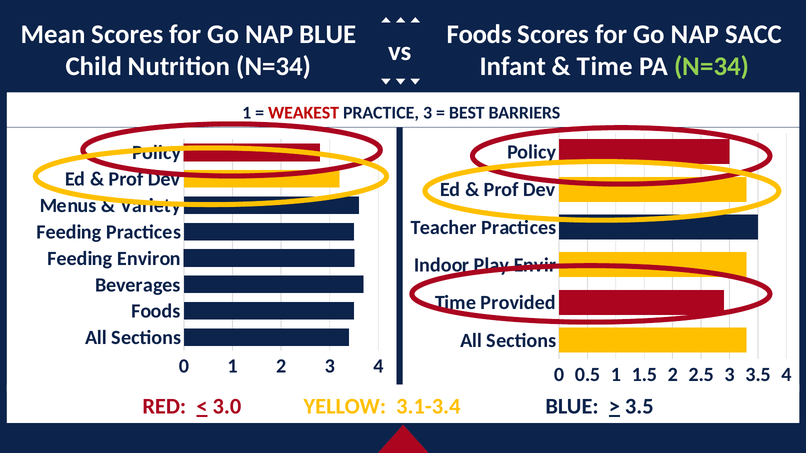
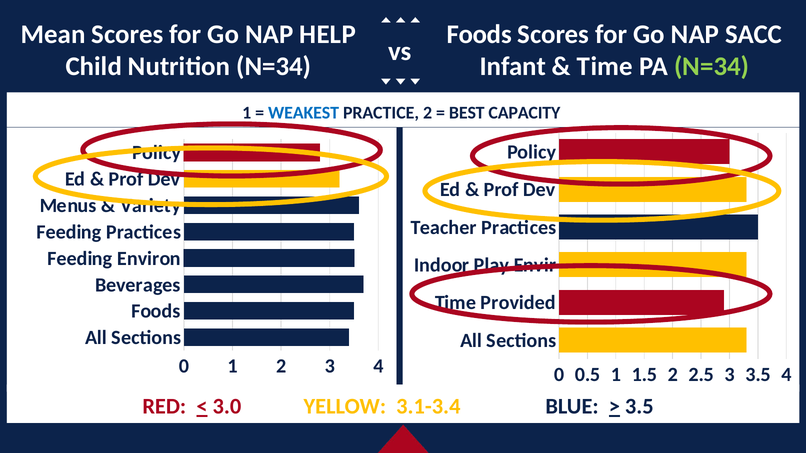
NAP BLUE: BLUE -> HELP (328, 34)
WEAKEST colour: red -> blue (304, 113)
PRACTICE 3: 3 -> 2 (428, 113)
BARRIERS: BARRIERS -> CAPACITY (524, 113)
